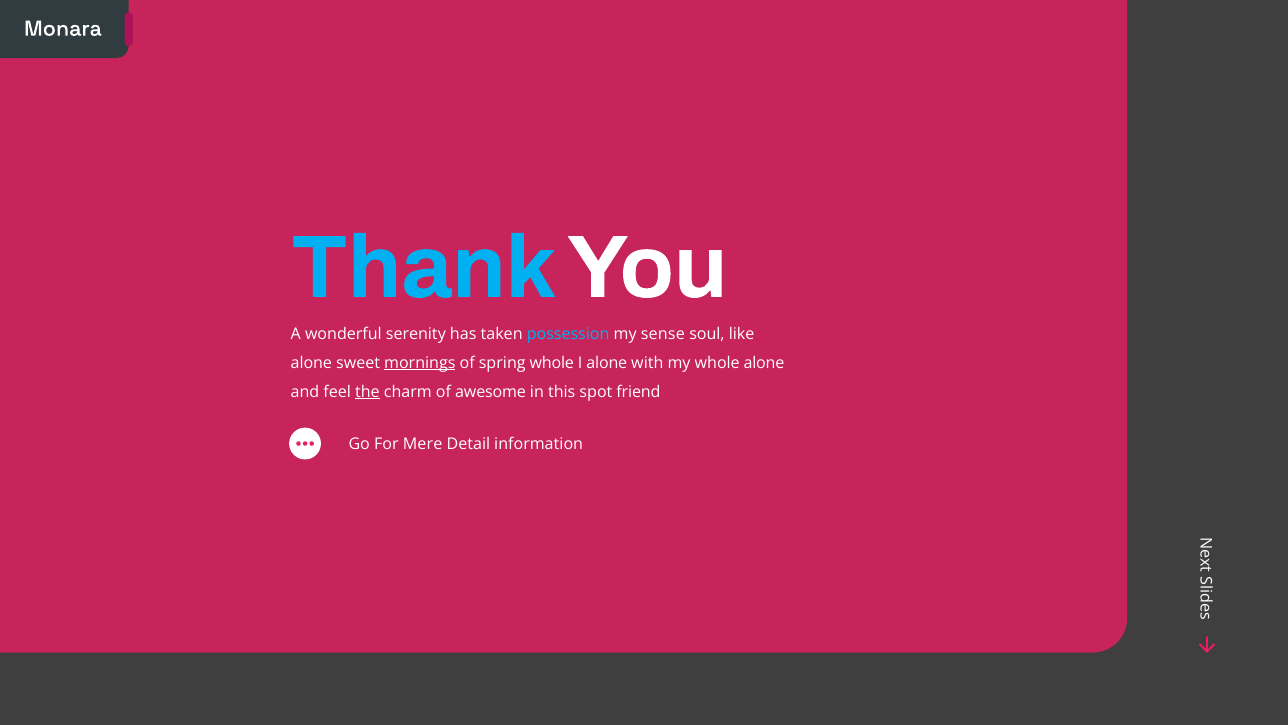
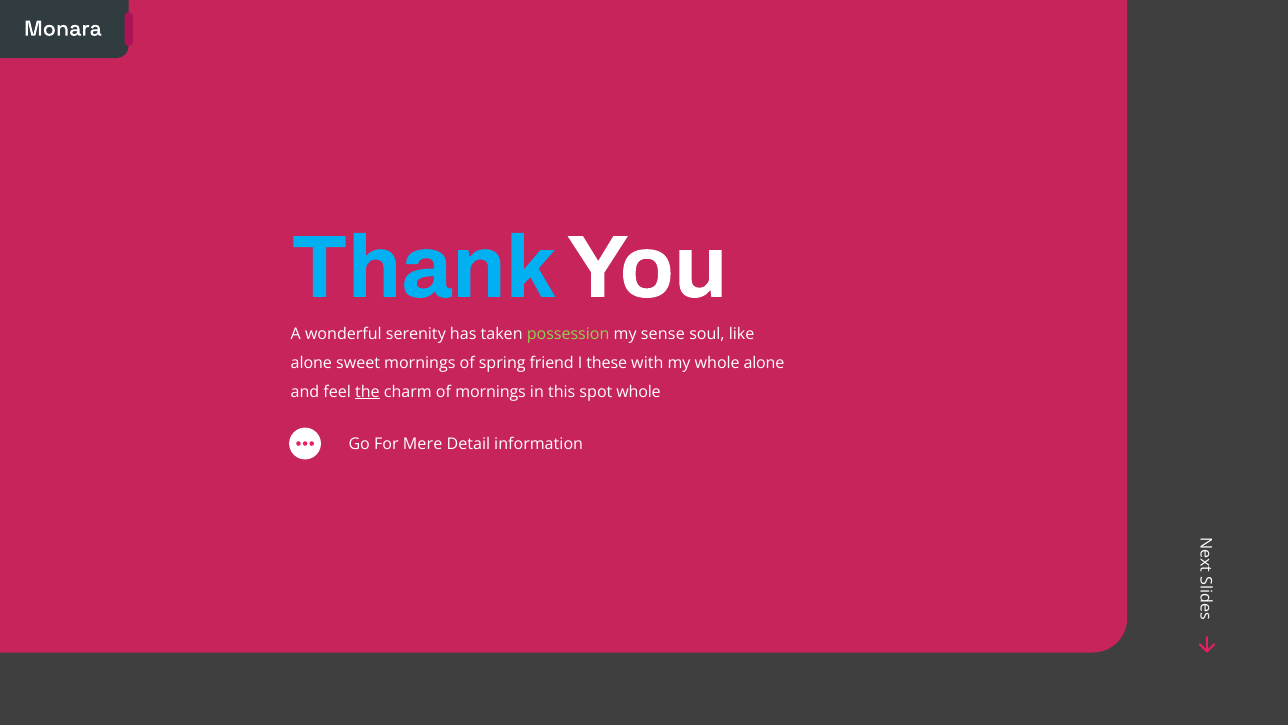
possession colour: light blue -> light green (568, 334)
mornings underline: present -> none (420, 363)
spring whole: whole -> friend (552, 363)
I alone: alone -> these (607, 363)
of awesome: awesome -> mornings (491, 392)
spot friend: friend -> whole (638, 392)
